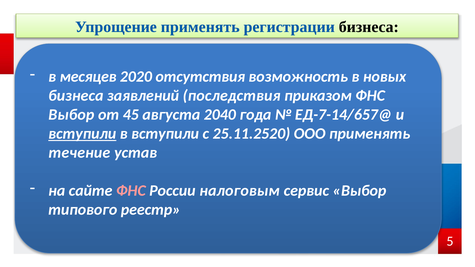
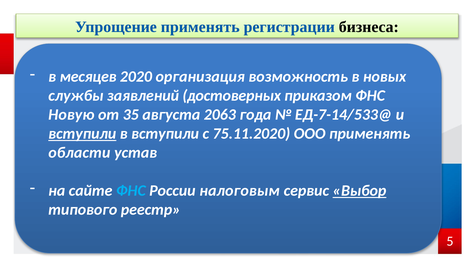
отсутствия: отсутствия -> организация (200, 77)
бизнеса: бизнеса -> службы (76, 96)
последствия: последствия -> достоверных (232, 96)
Выбор: Выбор -> Новую (71, 115)
45: 45 -> 35 (131, 115)
2040: 2040 -> 2063 (220, 115)
ЕД-7-14/657@: ЕД-7-14/657@ -> ЕД-7-14/533@ (344, 115)
25.11.2520: 25.11.2520 -> 75.11.2020 (251, 134)
течение: течение -> области (79, 153)
ФНС colour: pink -> light blue (131, 191)
Выбор underline: none -> present (359, 191)
